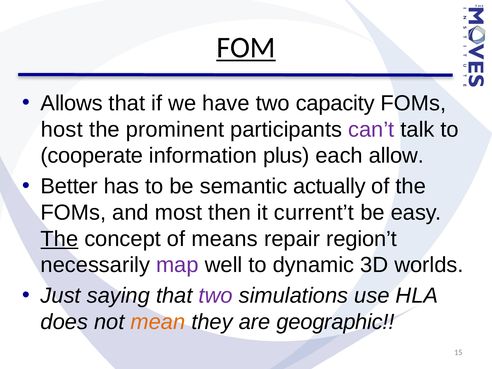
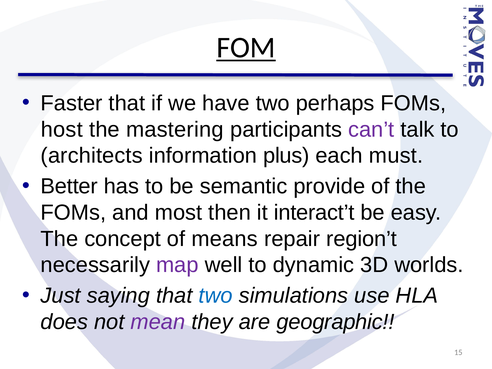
Allows: Allows -> Faster (72, 103)
capacity: capacity -> perhaps (335, 103)
prominent: prominent -> mastering (175, 129)
cooperate: cooperate -> architects (92, 156)
allow: allow -> must (396, 156)
actually: actually -> provide (329, 186)
current’t: current’t -> interact’t (314, 213)
The underline: present -> none (59, 239)
two colour: purple -> blue (216, 296)
mean colour: orange -> purple (158, 322)
